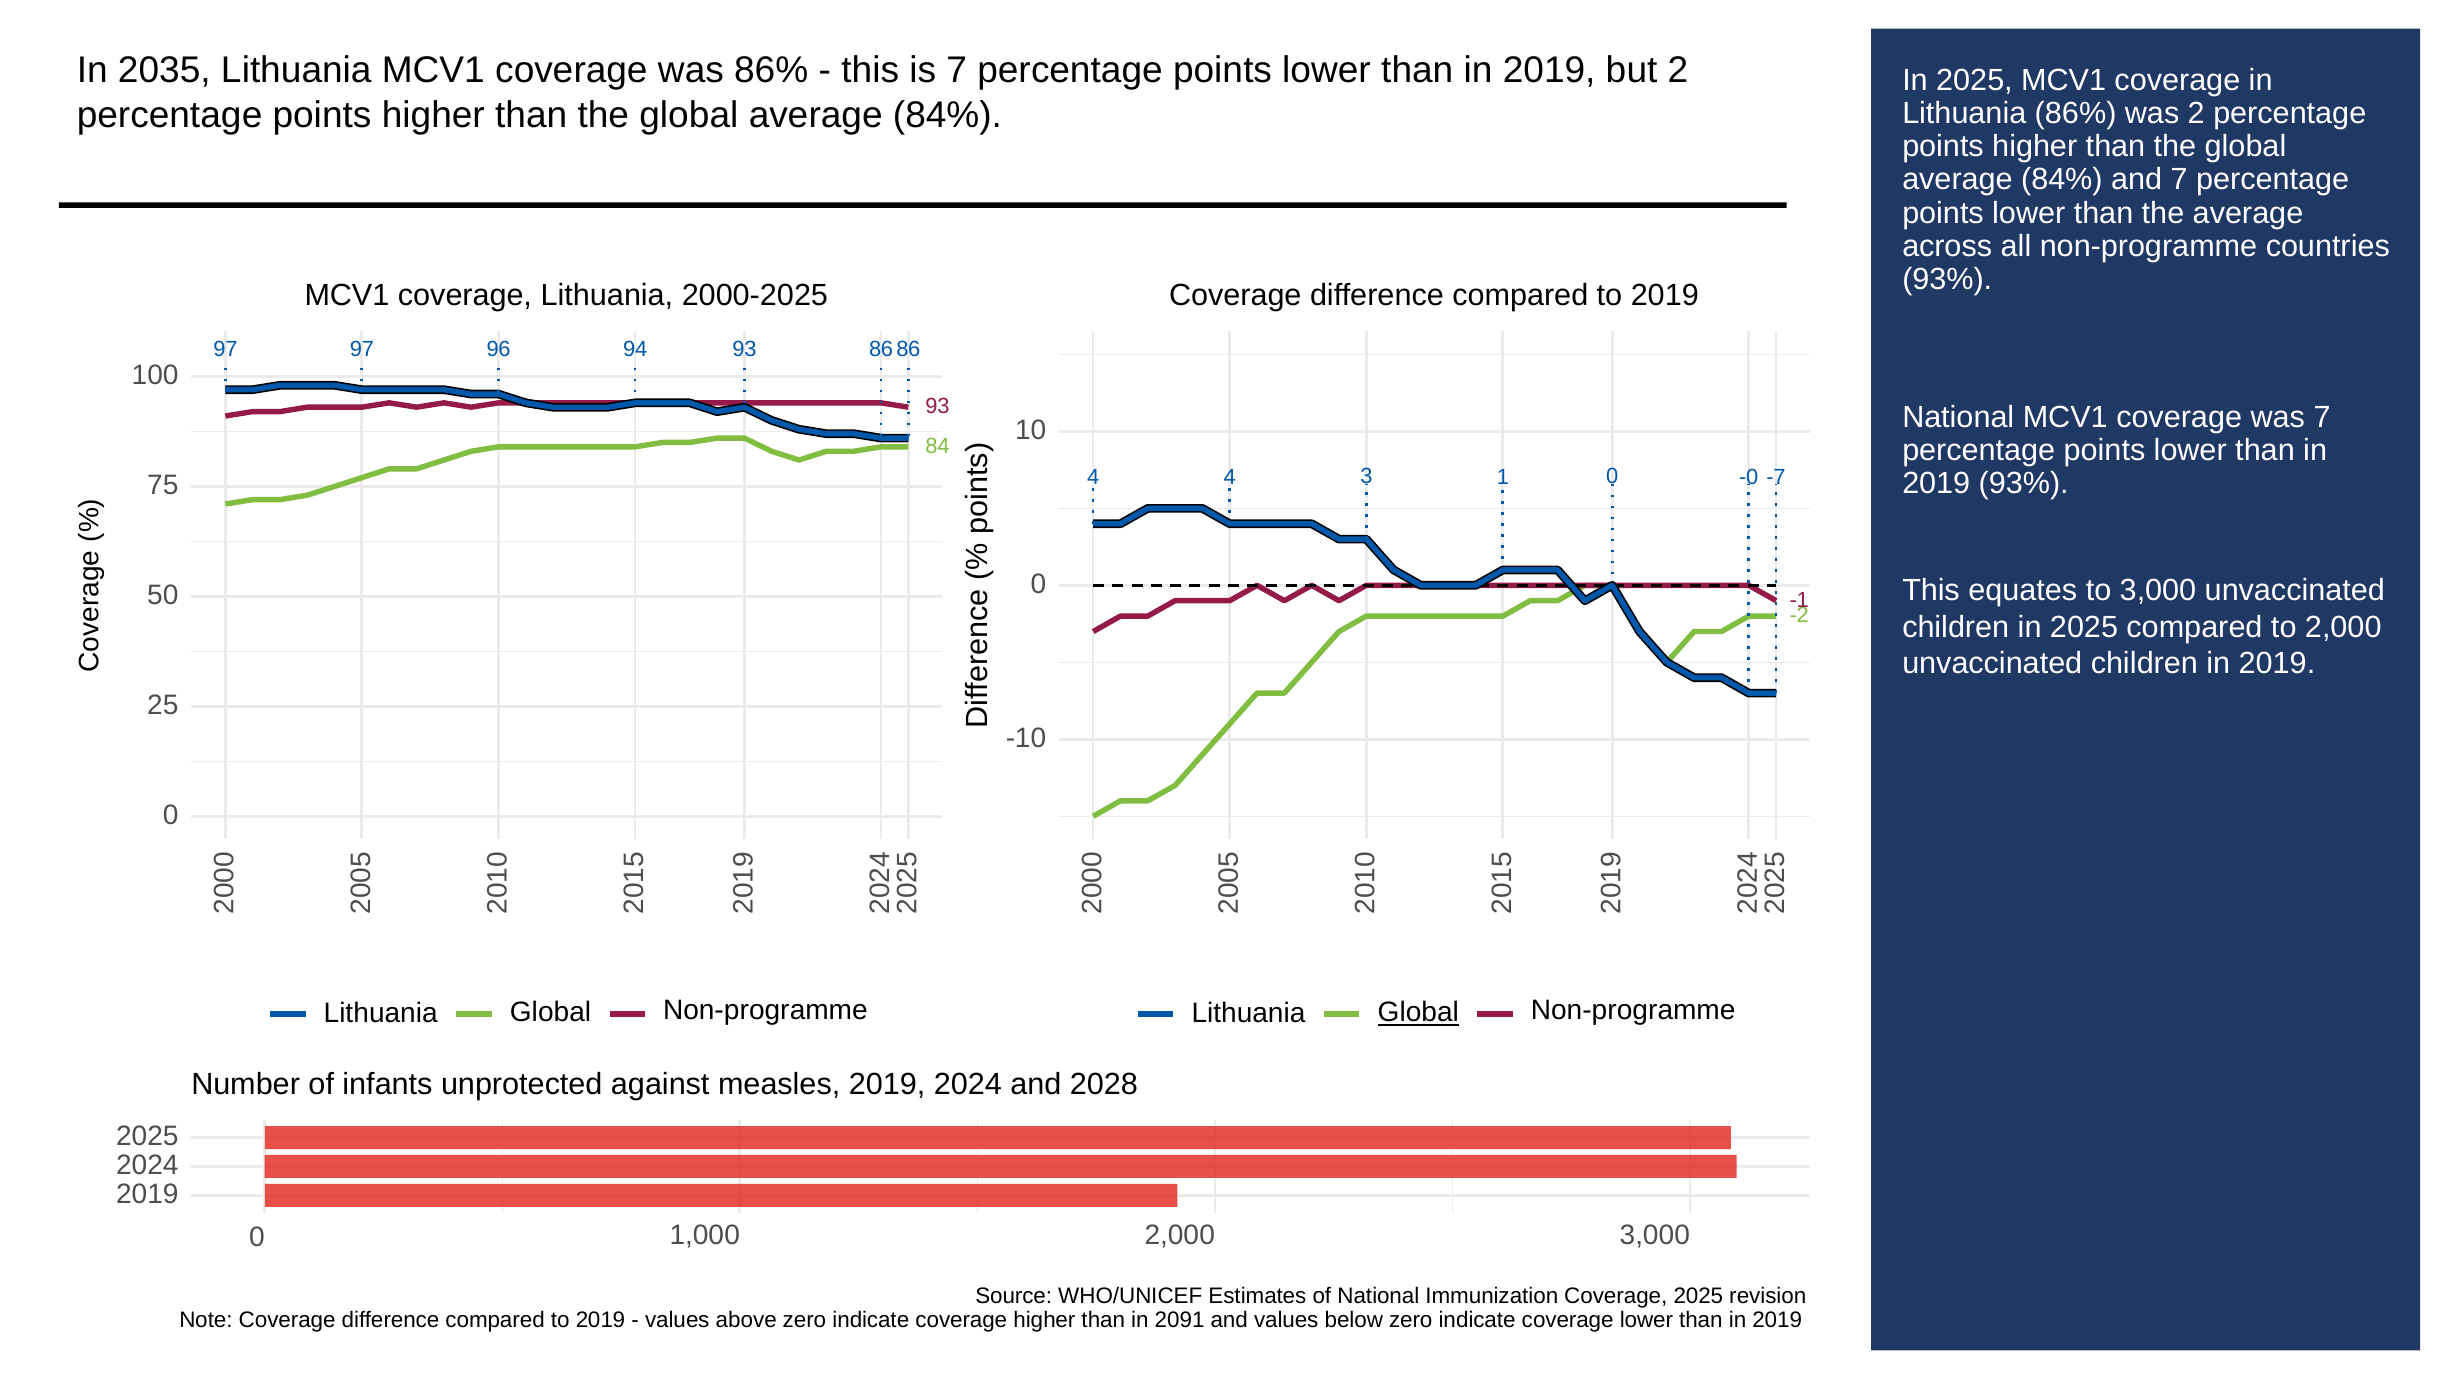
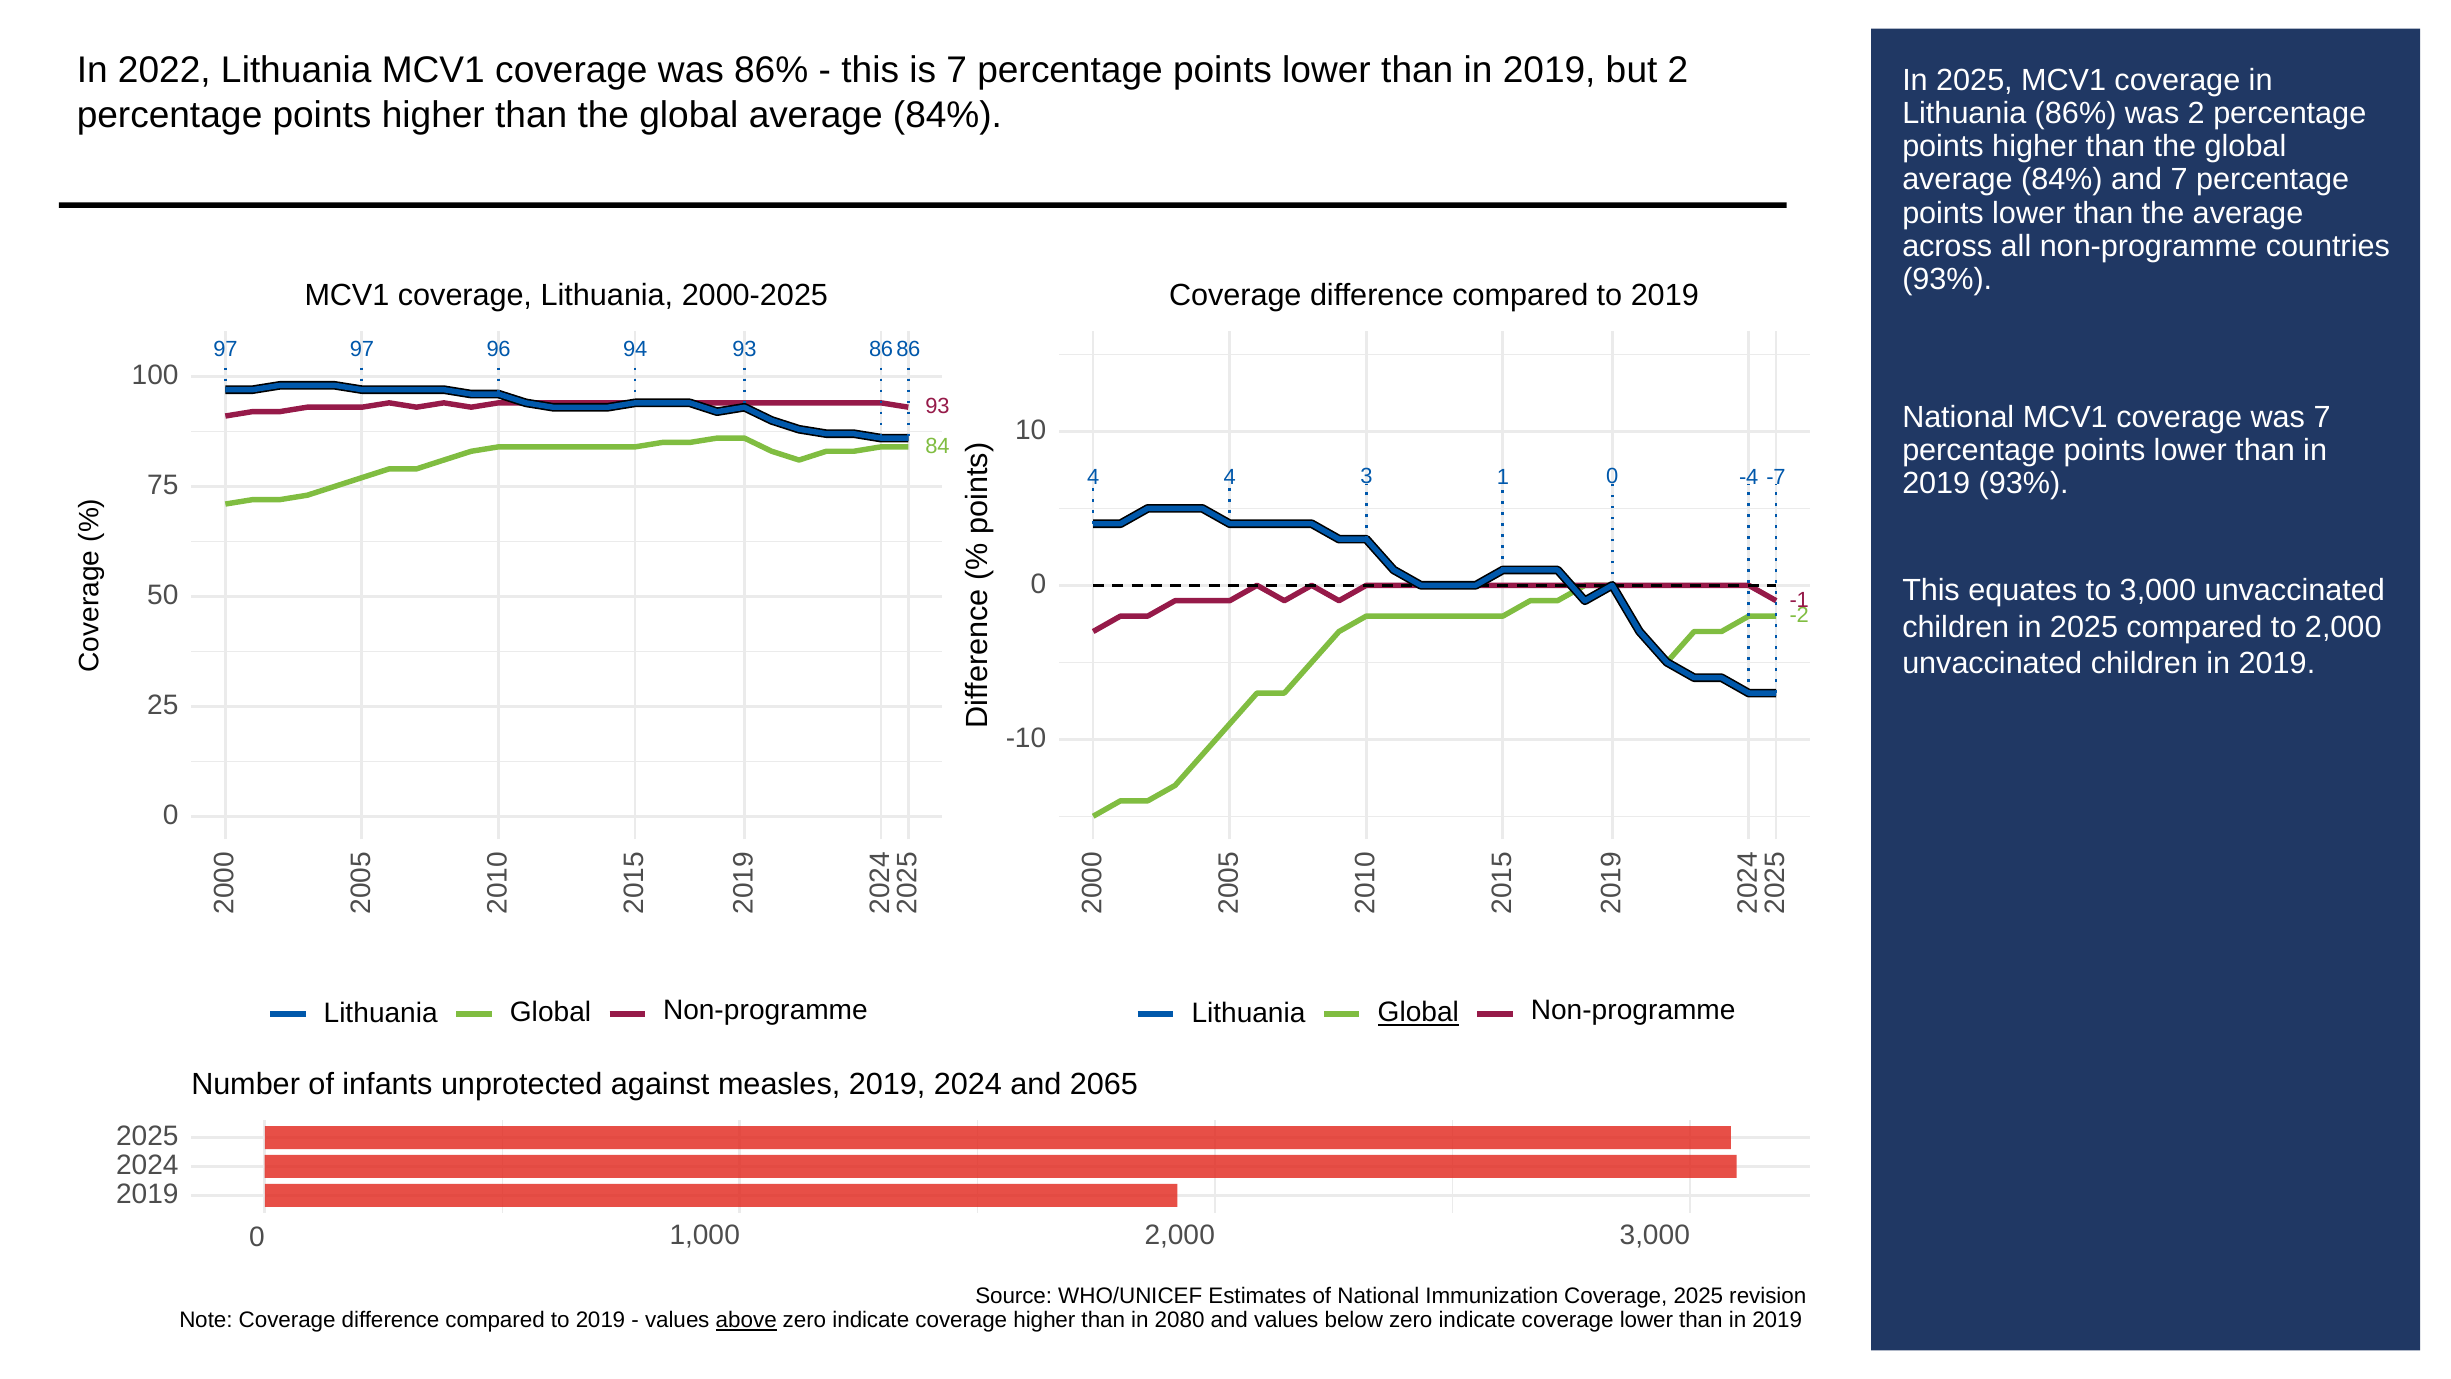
2035: 2035 -> 2022 (164, 71)
-0: -0 -> -4 (1749, 477)
2028: 2028 -> 2065 (1104, 1084)
above underline: none -> present (746, 1320)
2091: 2091 -> 2080 (1180, 1320)
